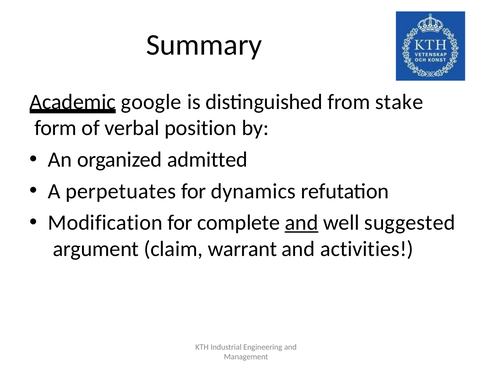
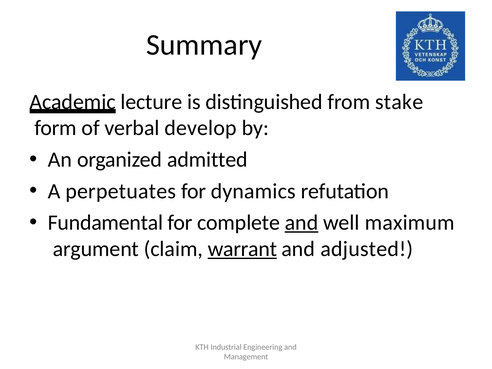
google: google -> lecture (151, 102)
position: position -> develop (200, 128)
Modification: Modification -> Fundamental (105, 223)
suggested: suggested -> maximum (410, 223)
warrant underline: none -> present (242, 249)
activities: activities -> adjusted (367, 249)
